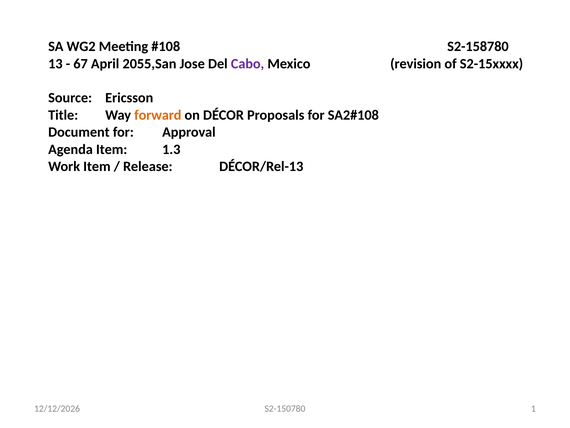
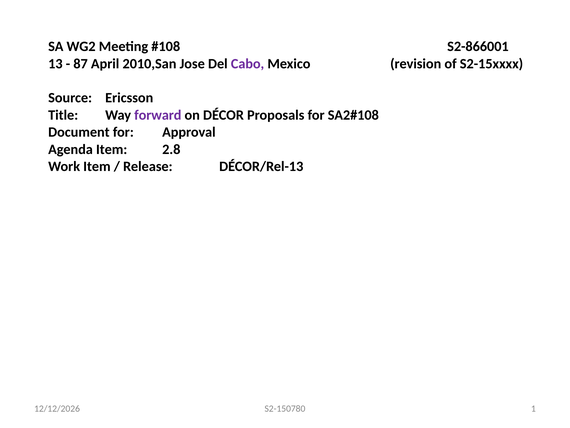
S2-158780: S2-158780 -> S2-866001 (478, 47)
67: 67 -> 87 (81, 64)
2055,San: 2055,San -> 2010,San (149, 64)
forward colour: orange -> purple (158, 115)
1.3: 1.3 -> 2.8 (171, 149)
